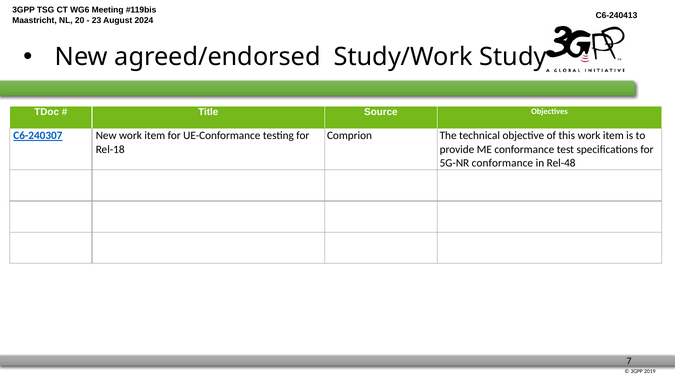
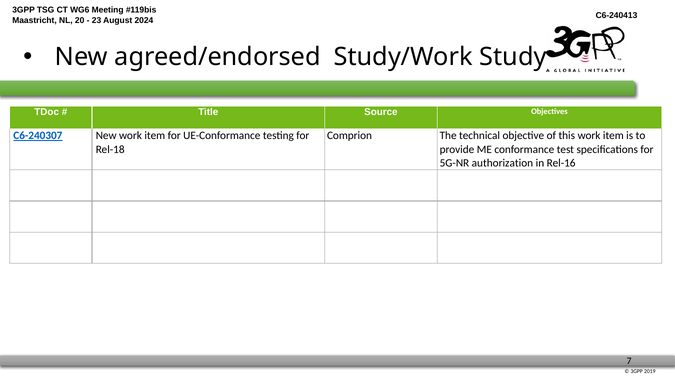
5G-NR conformance: conformance -> authorization (502, 163)
Rel-48: Rel-48 -> Rel-16 (561, 163)
